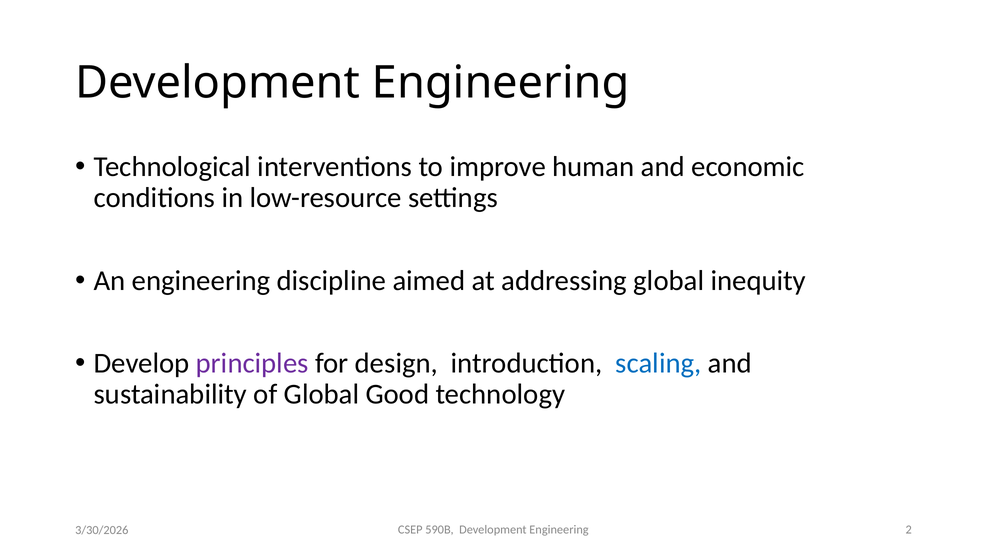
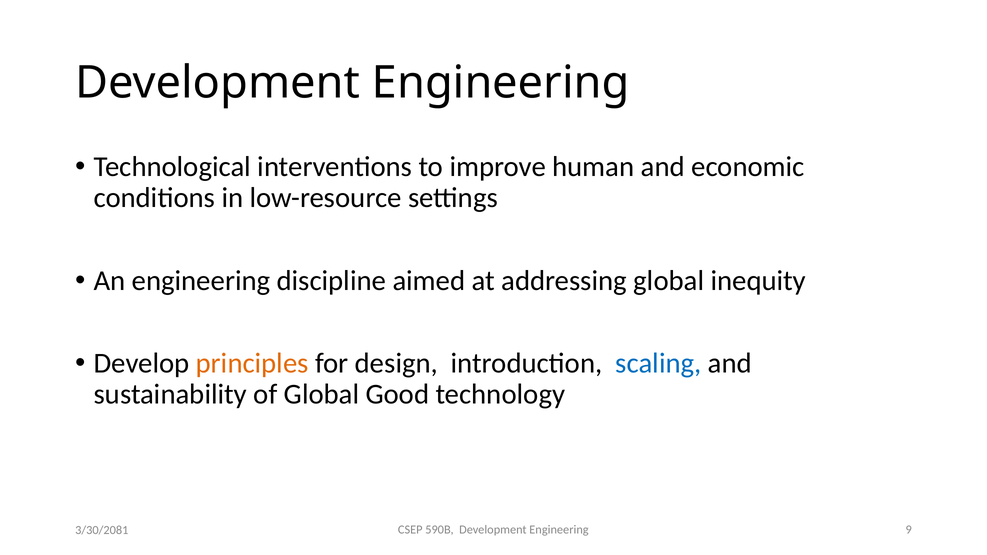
principles colour: purple -> orange (252, 364)
2: 2 -> 9 (909, 530)
3/30/2026: 3/30/2026 -> 3/30/2081 (102, 530)
